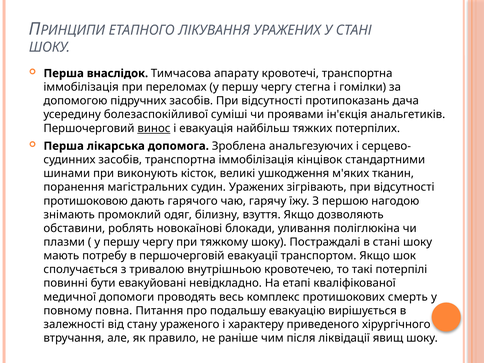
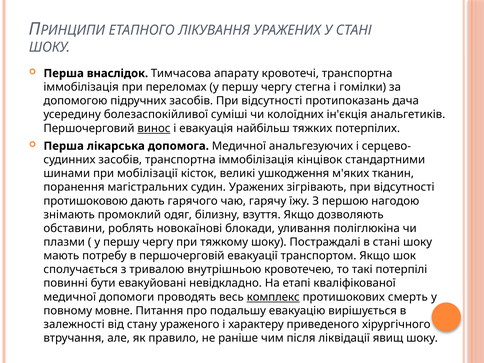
проявами: проявами -> колоїдних (295, 115)
допомога Зроблена: Зроблена -> Медичної (239, 146)
виконують: виконують -> мобілізації (147, 173)
комплекс underline: none -> present (273, 297)
повна: повна -> мовне (114, 311)
